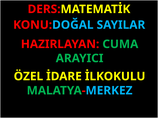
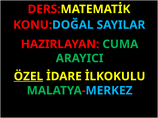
ÖZEL underline: none -> present (28, 77)
